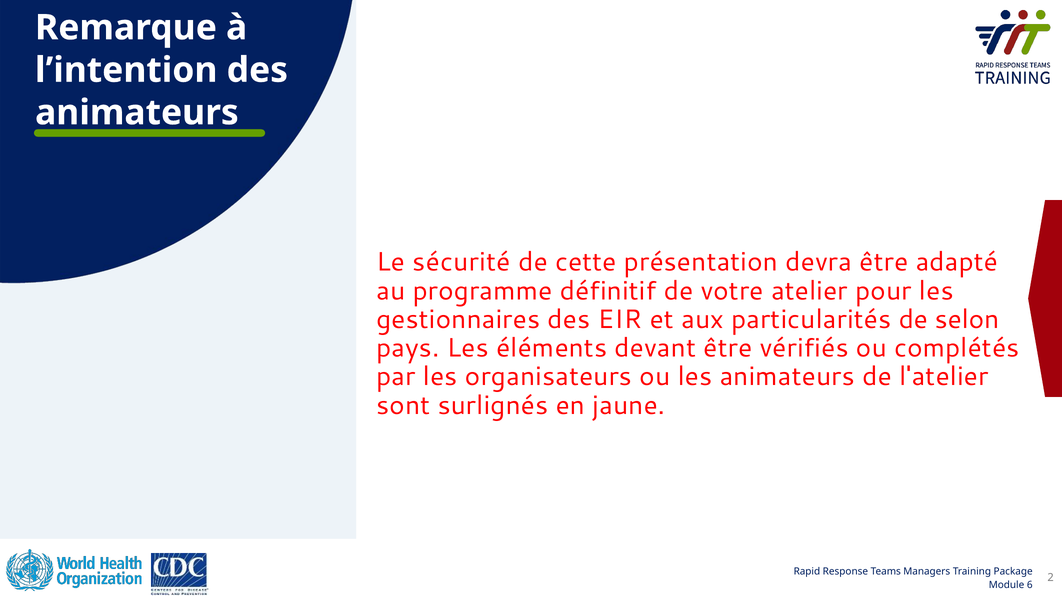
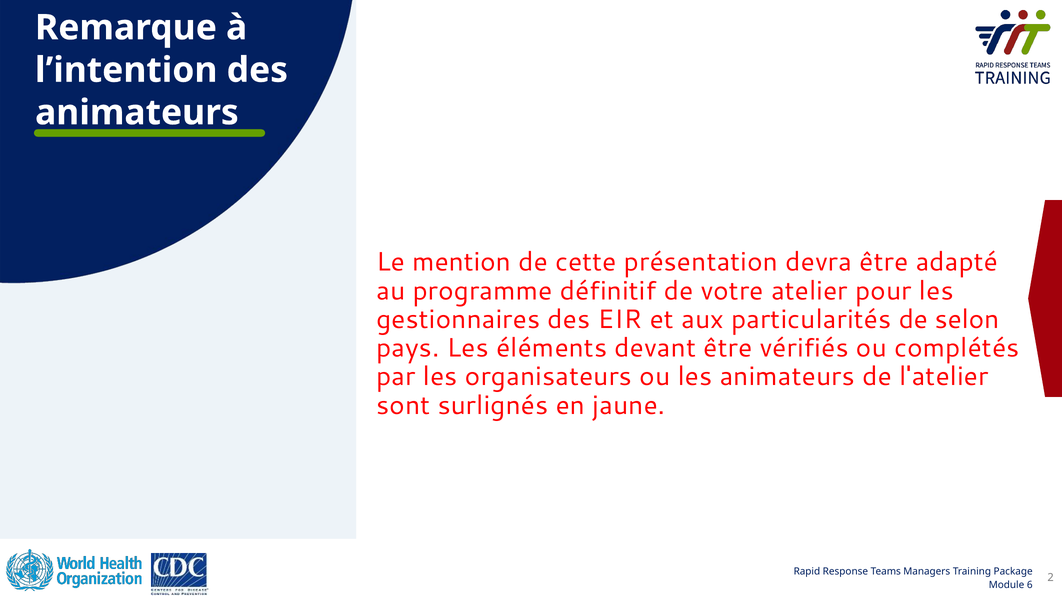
sécurité: sécurité -> mention (462, 262)
